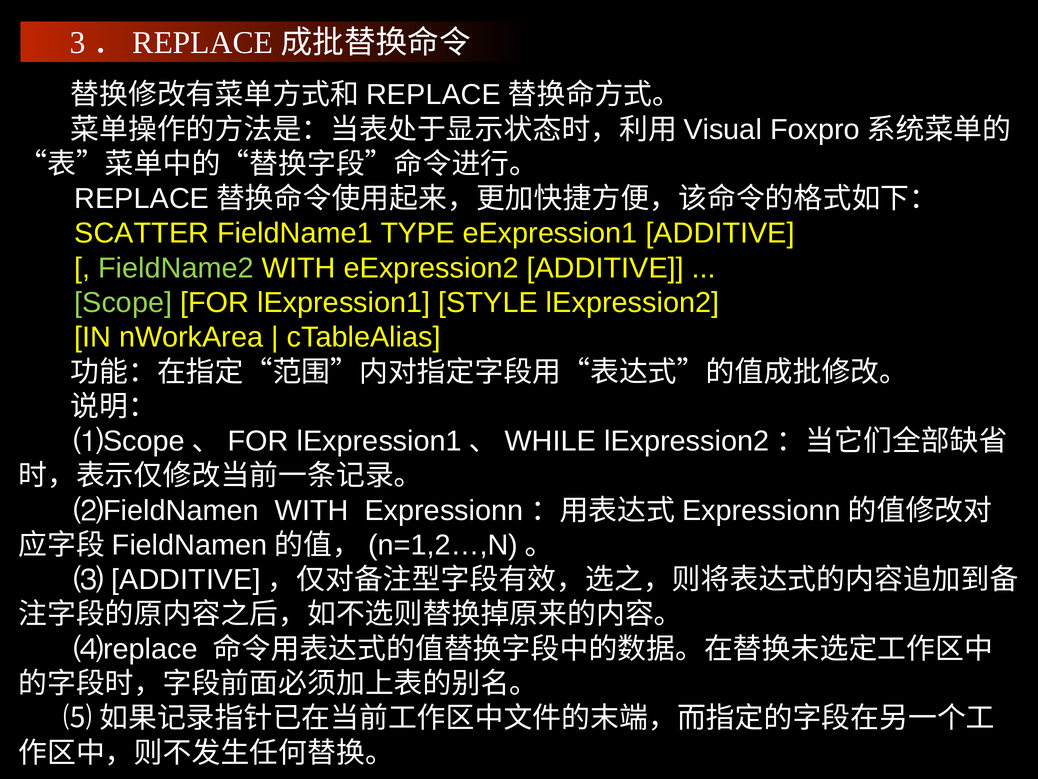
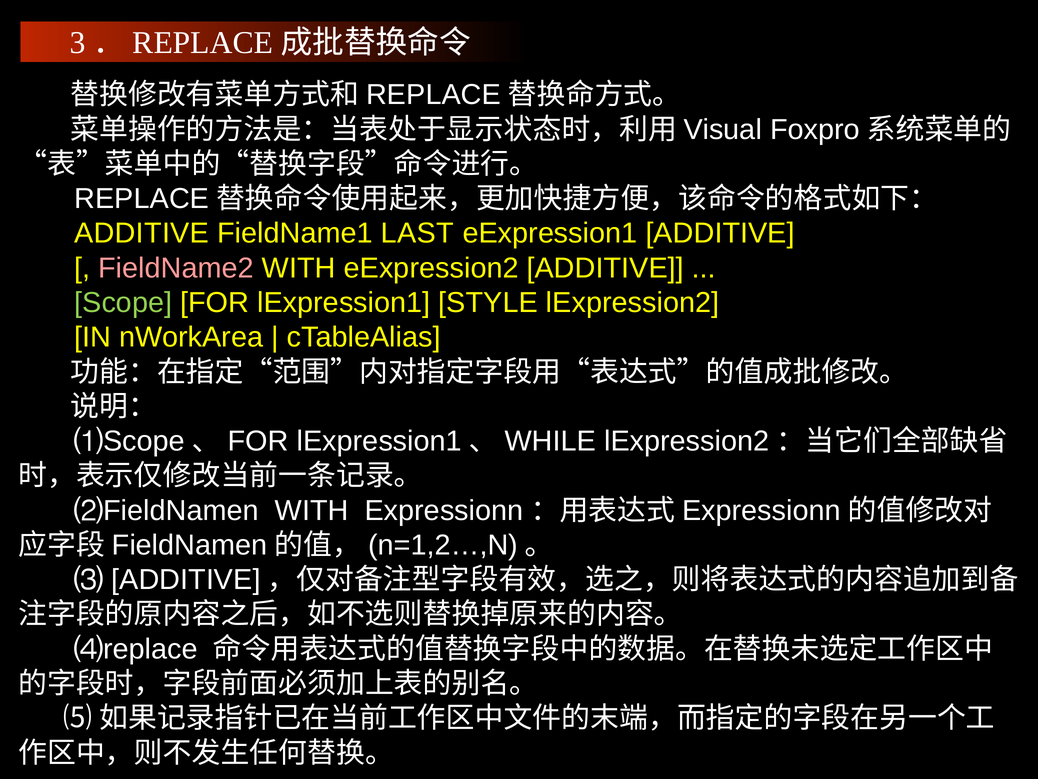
SCATTER: SCATTER -> ADDITIVE (142, 233)
TYPE: TYPE -> LAST (417, 233)
FieldName2 colour: light green -> pink (176, 268)
